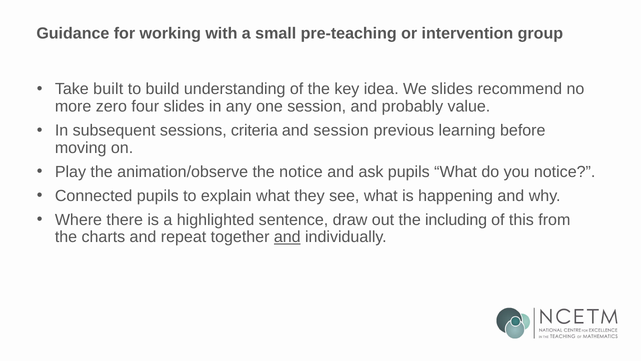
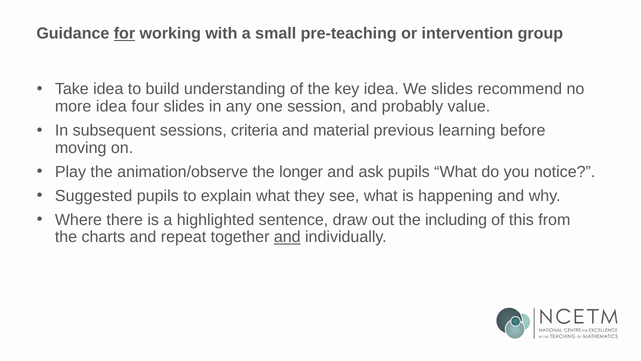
for underline: none -> present (124, 34)
Take built: built -> idea (108, 89)
more zero: zero -> idea (111, 106)
and session: session -> material (341, 130)
the notice: notice -> longer (301, 172)
Connected: Connected -> Suggested (94, 196)
